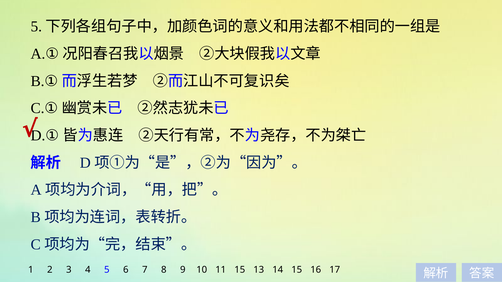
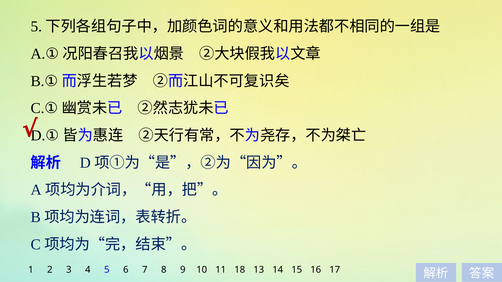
10 15: 15 -> 18 (240, 270)
